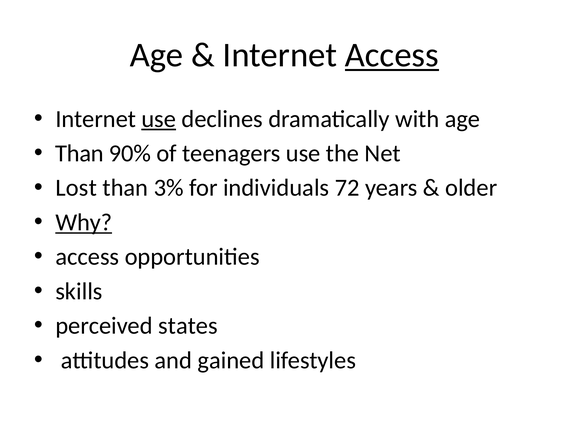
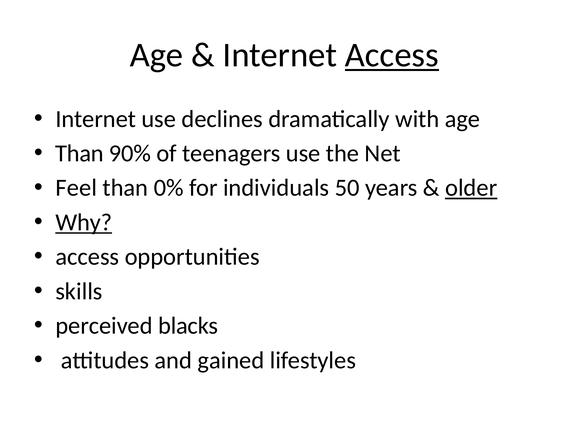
use underline: present -> none (159, 119)
Lost: Lost -> Feel (76, 188)
3%: 3% -> 0% (169, 188)
72: 72 -> 50 (347, 188)
older underline: none -> present (471, 188)
states: states -> blacks (188, 326)
